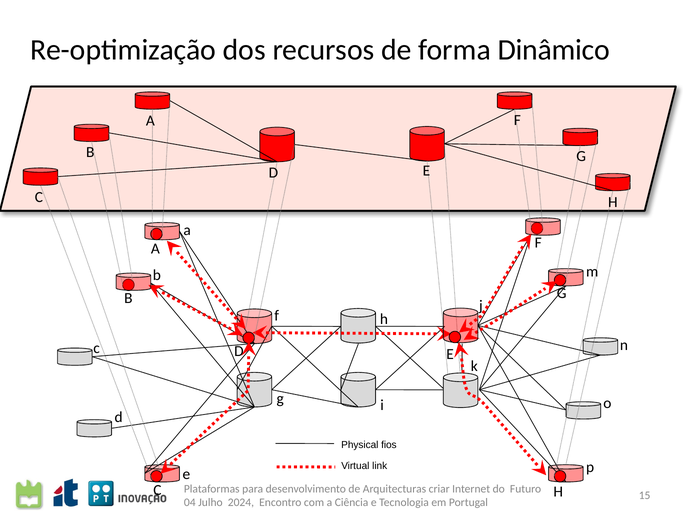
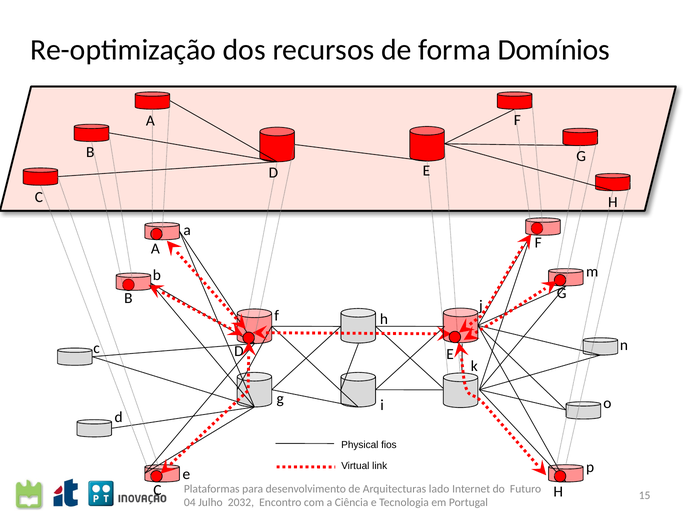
Dinâmico: Dinâmico -> Domínios (554, 50)
criar: criar -> lado (439, 489)
2024: 2024 -> 2032 (241, 503)
